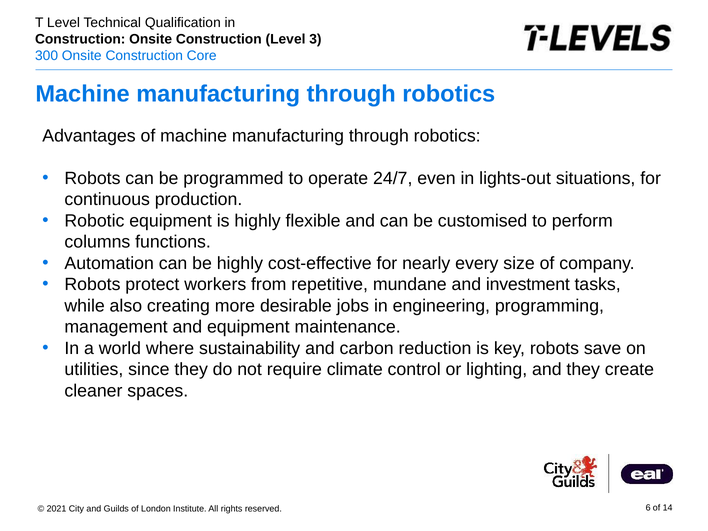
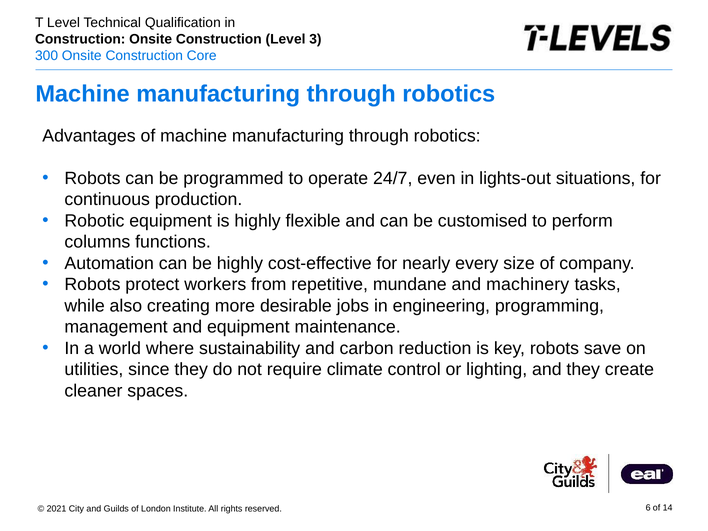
investment: investment -> machinery (528, 285)
